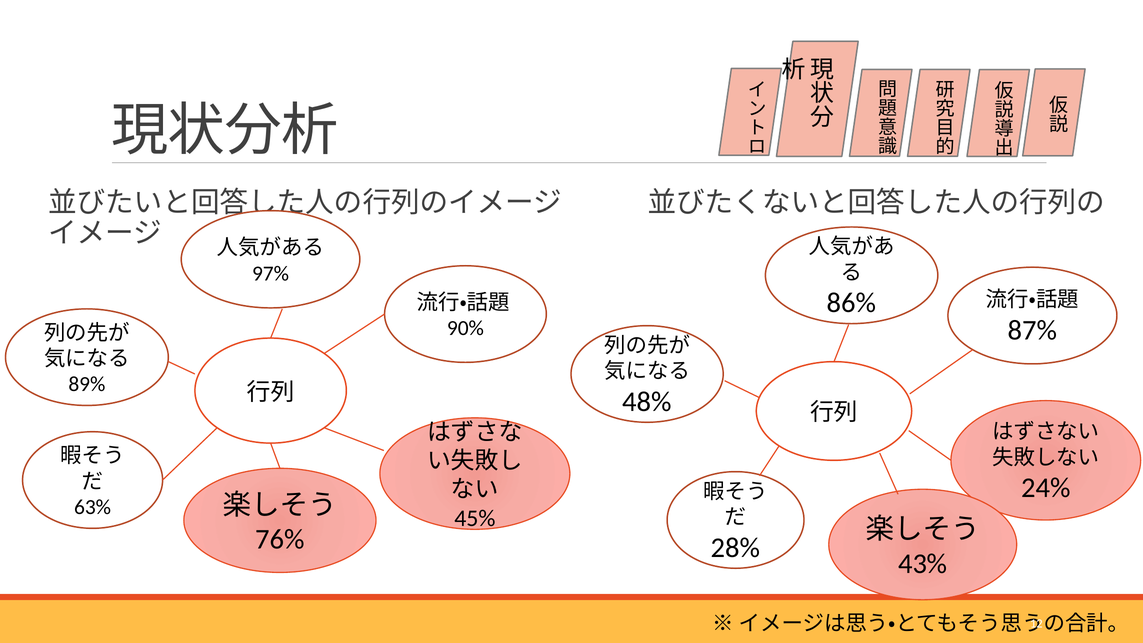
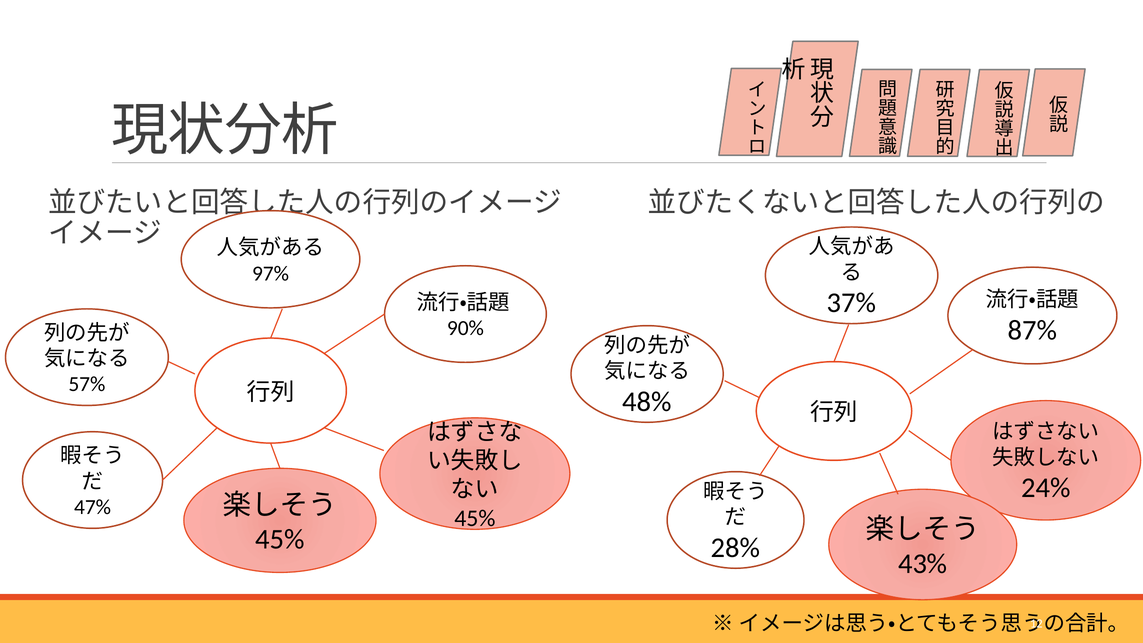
86%: 86% -> 37% (852, 303)
89%: 89% -> 57% (87, 384)
63%: 63% -> 47% (93, 507)
76%: 76% -> 45% (280, 539)
